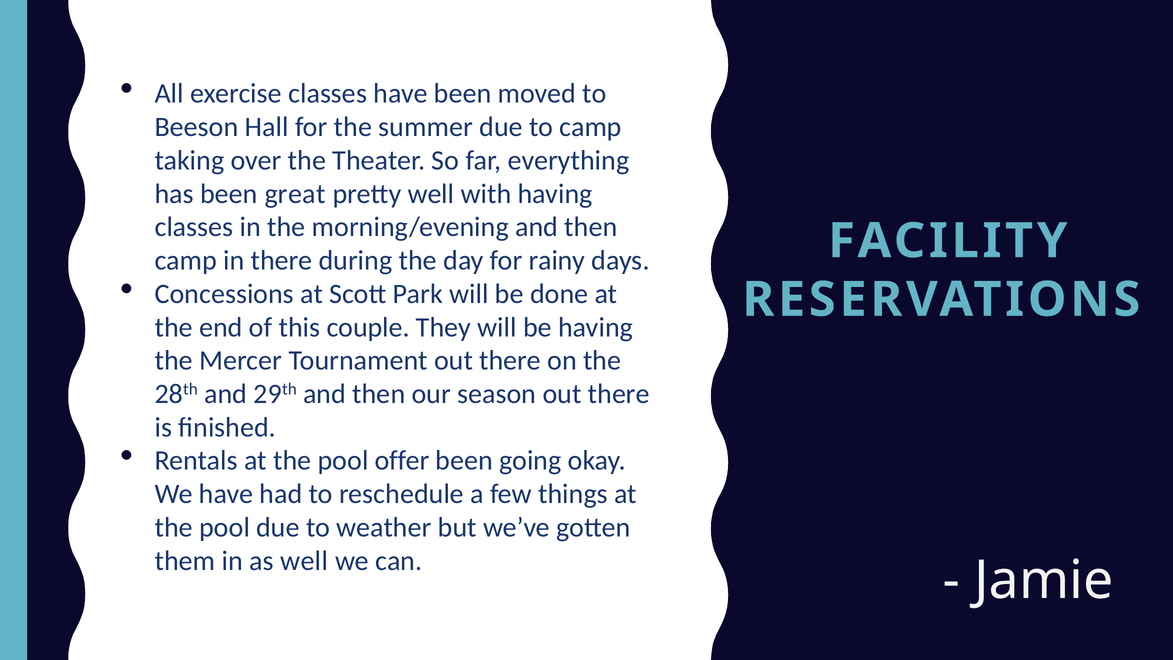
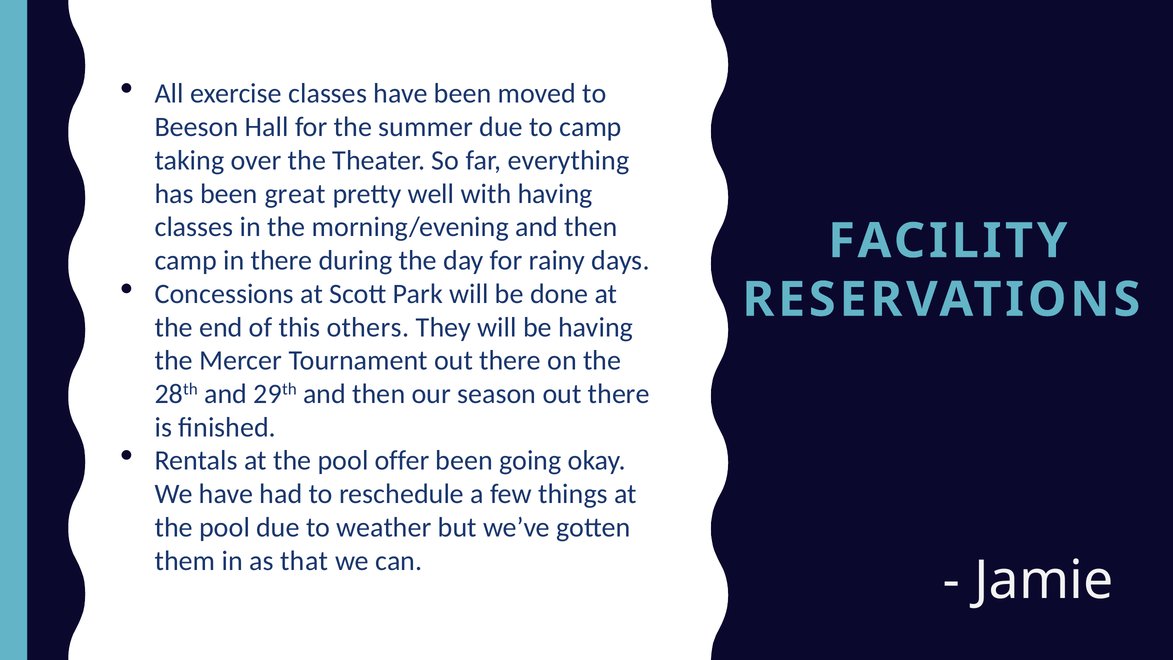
couple: couple -> others (368, 327)
as well: well -> that (304, 561)
